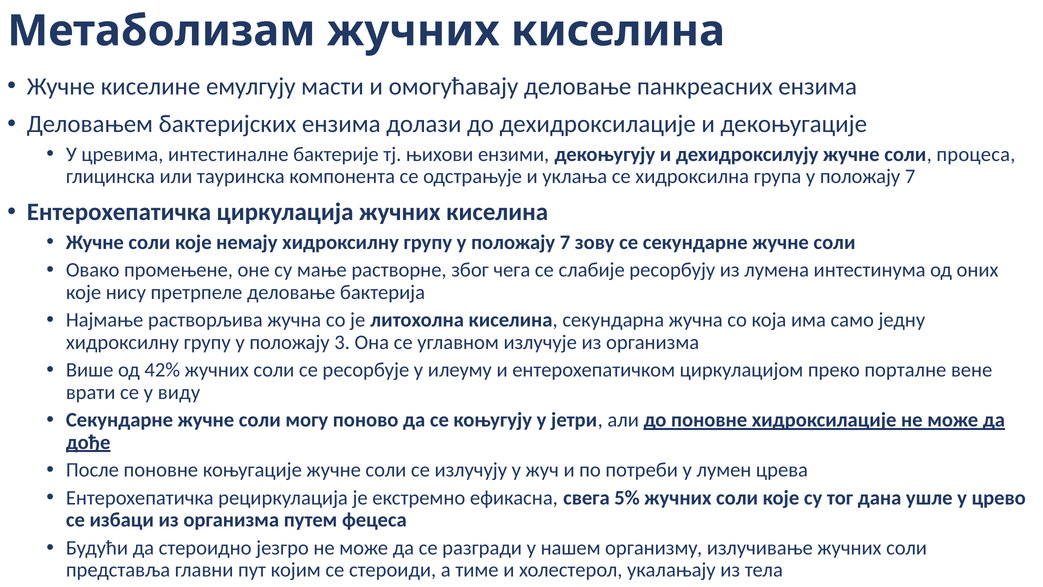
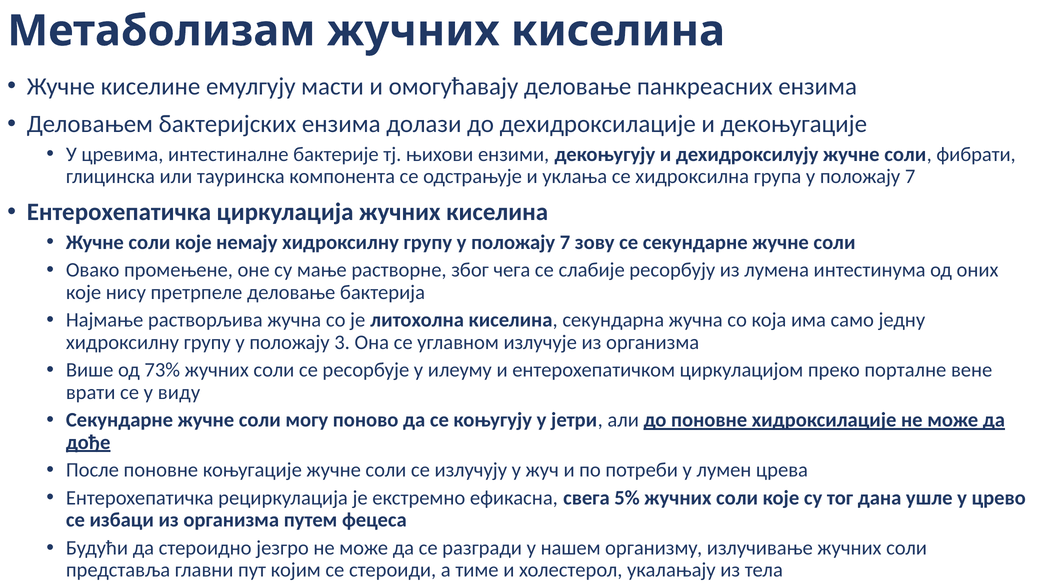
процеса: процеса -> фибрати (976, 154)
42%: 42% -> 73% (162, 370)
